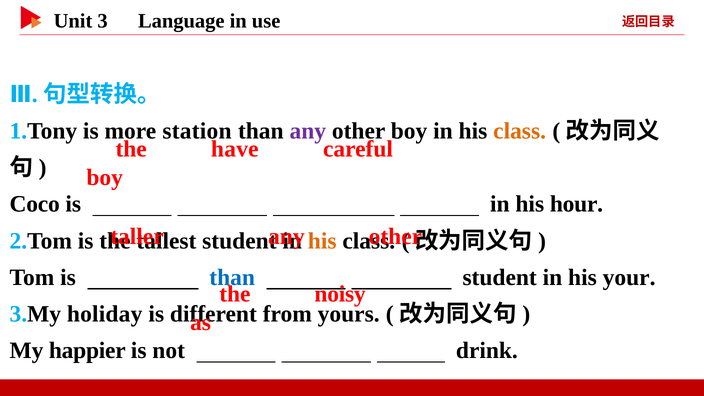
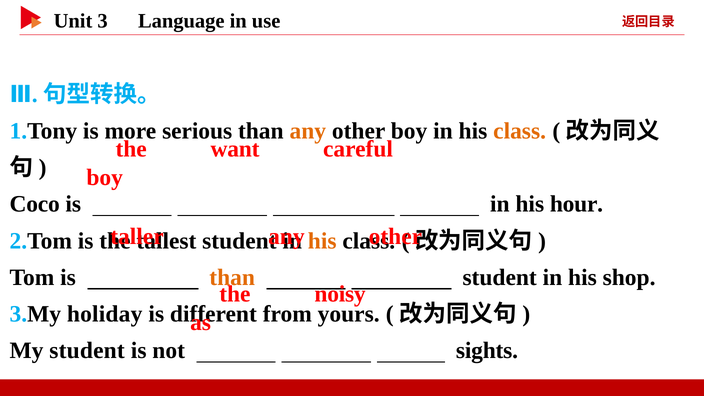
station: station -> serious (197, 131)
any colour: purple -> orange (308, 131)
have: have -> want (235, 149)
than colour: blue -> orange (232, 277)
your: your -> shop (629, 277)
My happier: happier -> student (87, 351)
drink: drink -> sights (487, 351)
